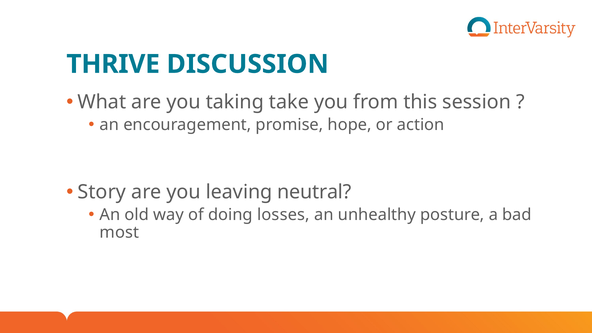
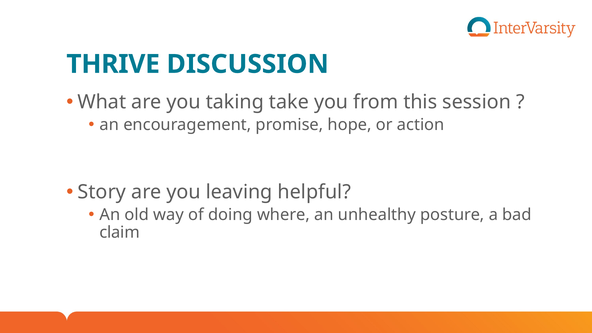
neutral: neutral -> helpful (314, 192)
losses: losses -> where (283, 215)
most: most -> claim (120, 233)
